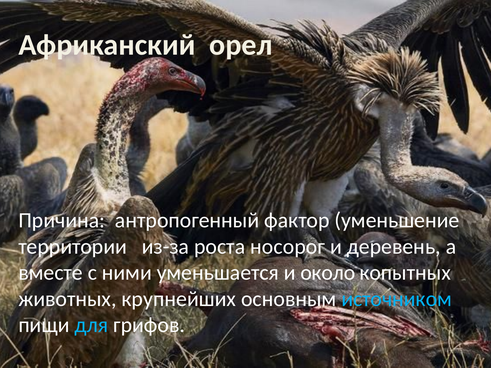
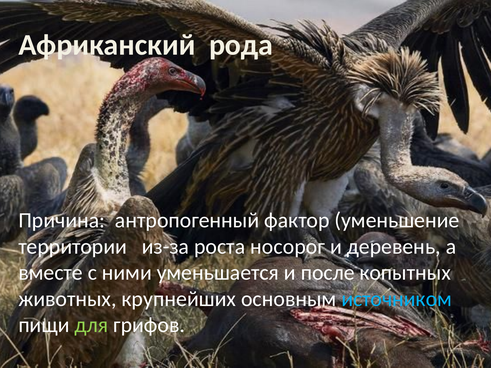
орел: орел -> рода (241, 45)
около: около -> после (328, 273)
для colour: light blue -> light green (91, 325)
